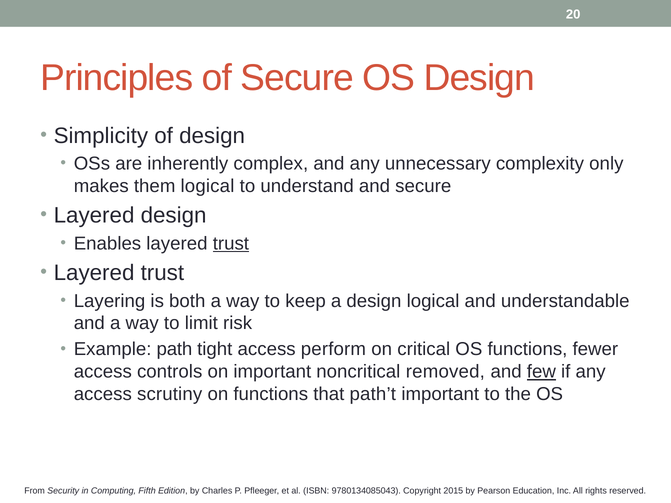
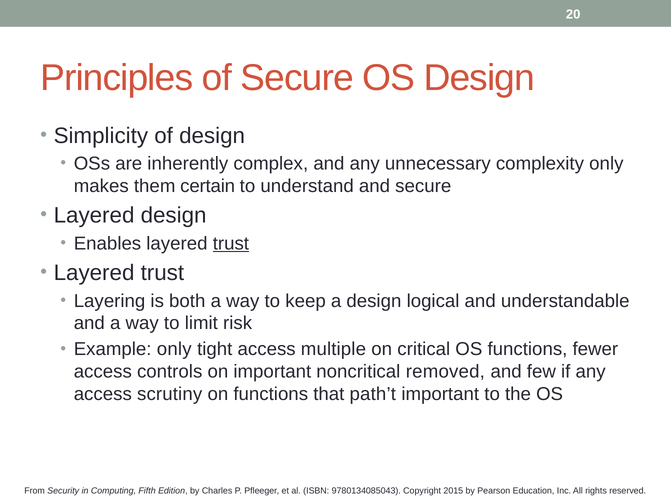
them logical: logical -> certain (208, 186)
Example path: path -> only (174, 350)
perform: perform -> multiple (333, 350)
few underline: present -> none (541, 372)
